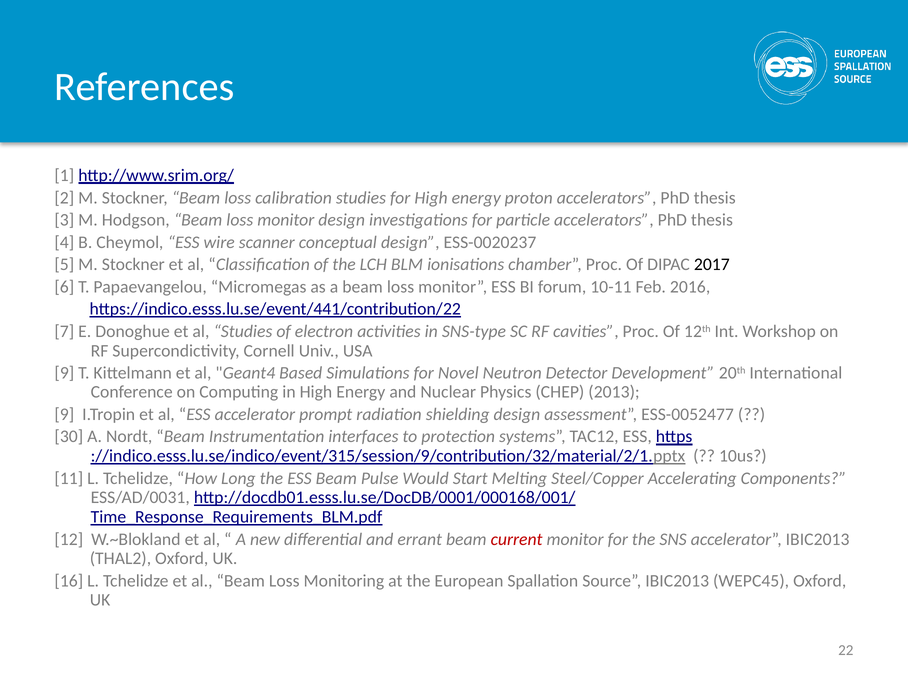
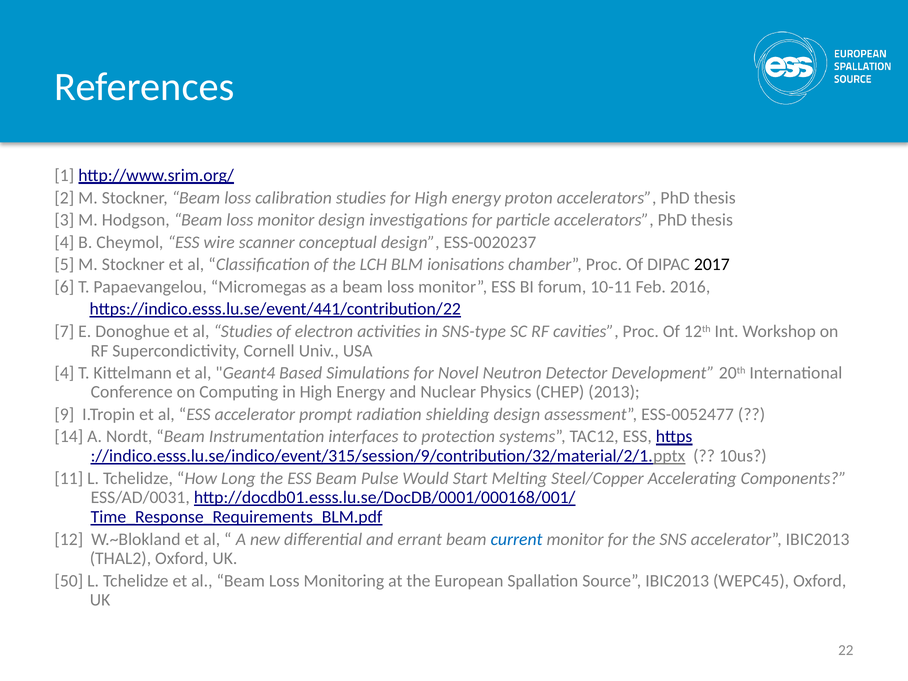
9: 9 -> 4 (64, 373)
30: 30 -> 14 (69, 437)
current colour: red -> blue (517, 539)
16: 16 -> 50 (69, 581)
